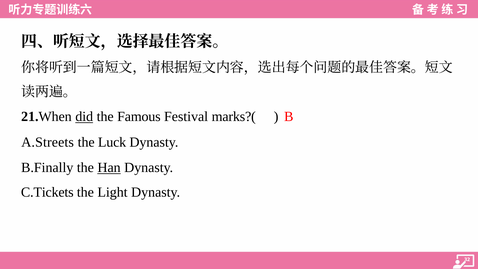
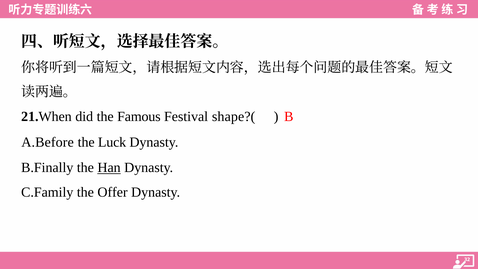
did underline: present -> none (84, 117)
marks?(: marks?( -> shape?( (234, 117)
A.Streets: A.Streets -> A.Before (48, 142)
C.Tickets: C.Tickets -> C.Family (47, 192)
Light: Light -> Offer (113, 192)
